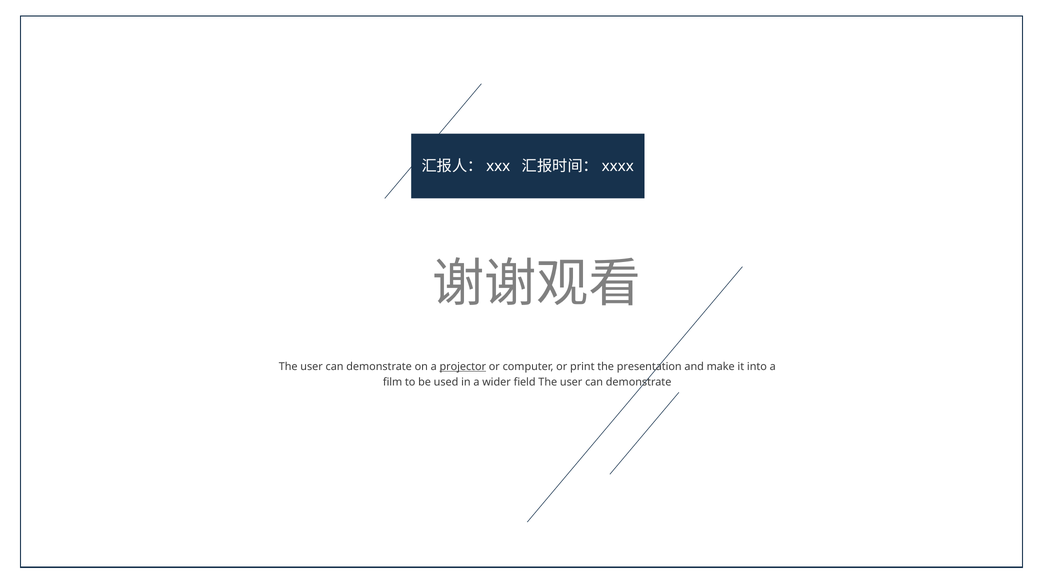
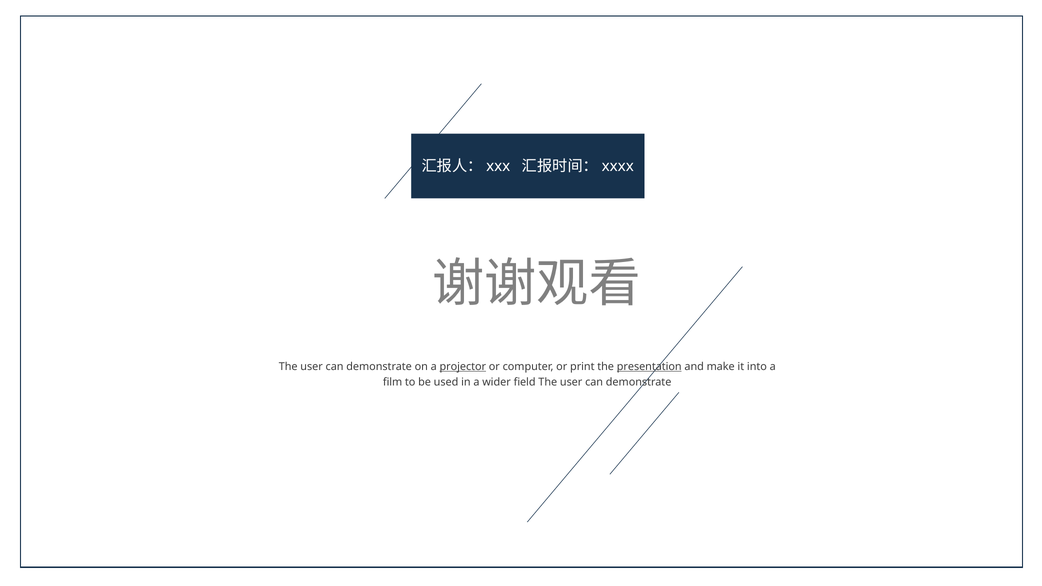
presentation underline: none -> present (649, 367)
